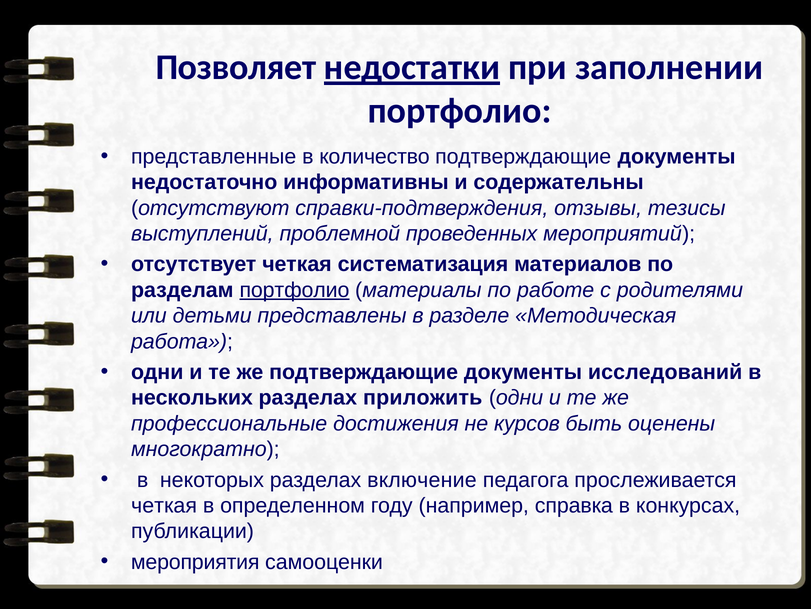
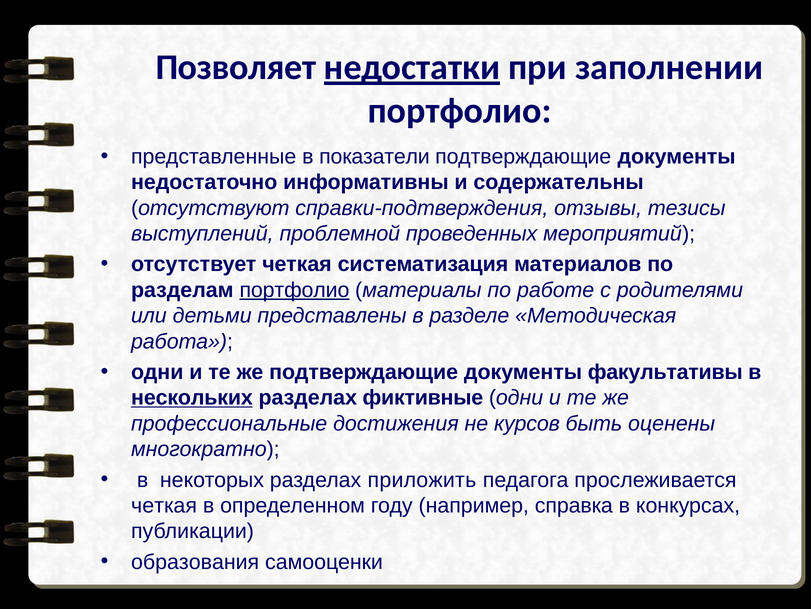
количество: количество -> показатели (375, 156)
исследований: исследований -> факультативы (665, 372)
нескольких underline: none -> present (192, 397)
приложить: приложить -> фиктивные (423, 397)
включение: включение -> приложить (422, 479)
мероприятия: мероприятия -> образования (195, 561)
